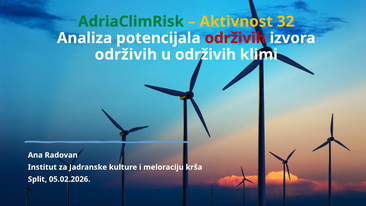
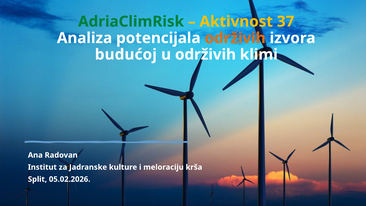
32: 32 -> 37 (286, 22)
održivih colour: red -> orange (235, 38)
održivih: održivih -> budućoj (126, 55)
